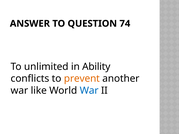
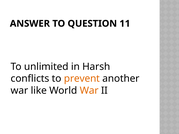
74: 74 -> 11 (125, 24)
Ability: Ability -> Harsh (96, 67)
War colour: blue -> orange (89, 91)
